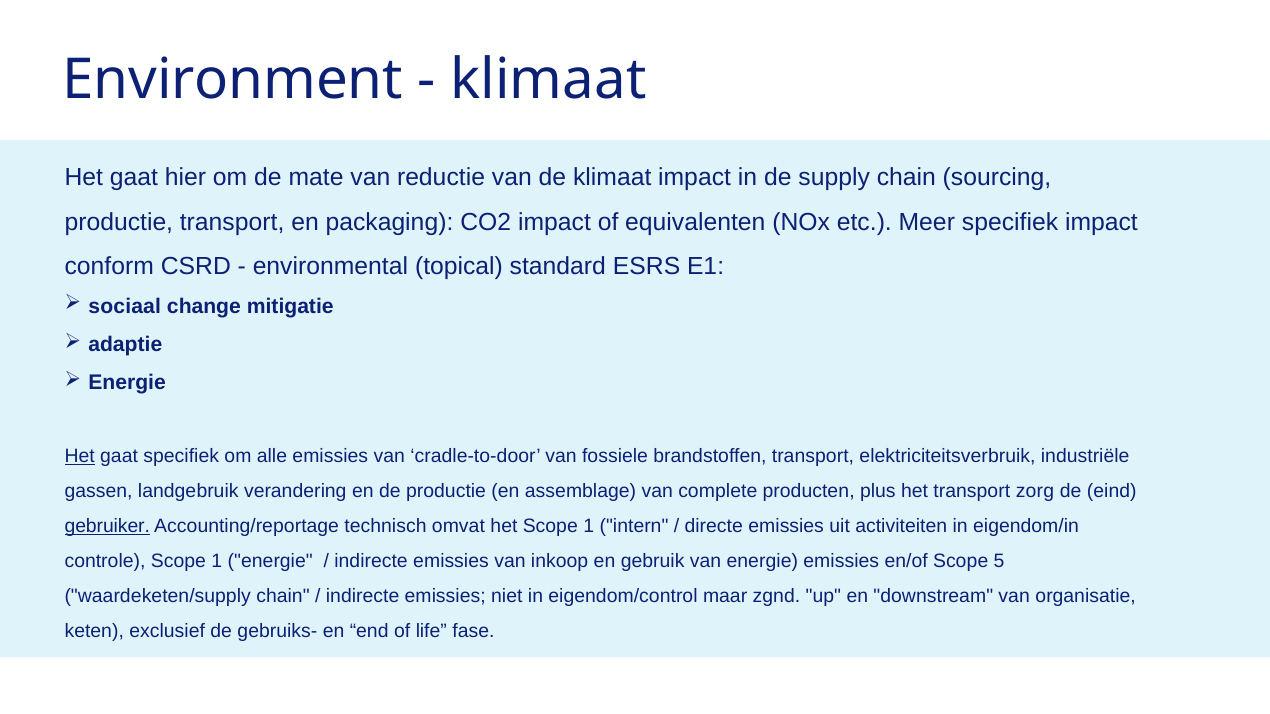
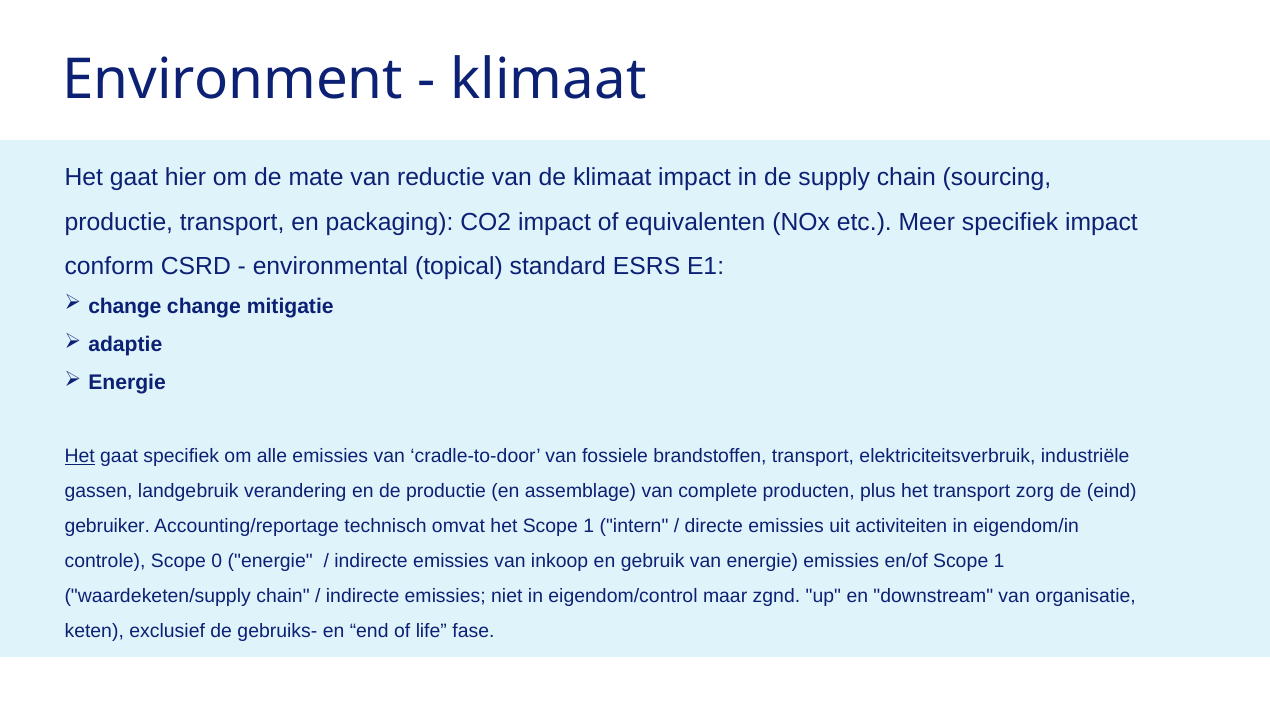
sociaal: sociaal -> change (125, 307)
gebruiker underline: present -> none (107, 527)
controle Scope 1: 1 -> 0 (217, 562)
en/of Scope 5: 5 -> 1 (999, 562)
